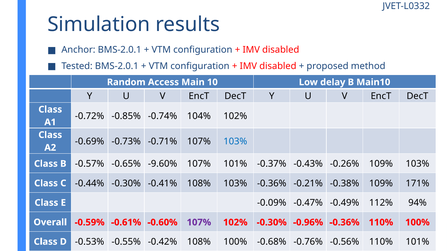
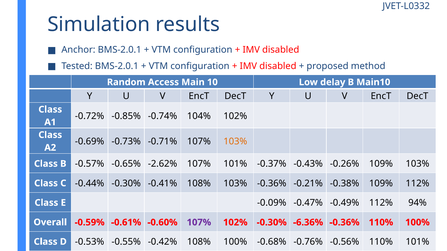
103% colour: blue -> orange (235, 142)
-9.60%: -9.60% -> -2.62% (163, 164)
109% 171%: 171% -> 112% (417, 184)
-0.96%: -0.96% -> -6.36% (308, 223)
